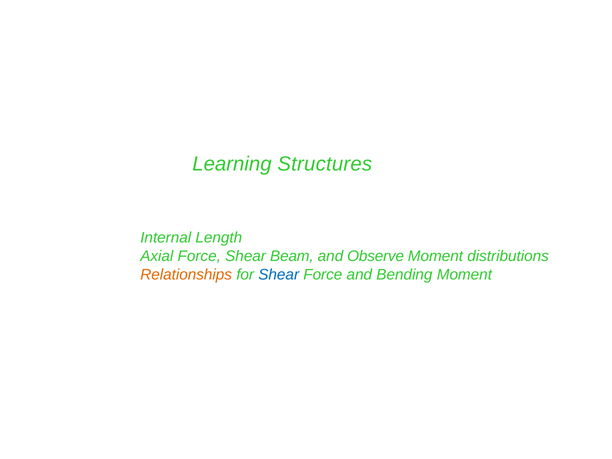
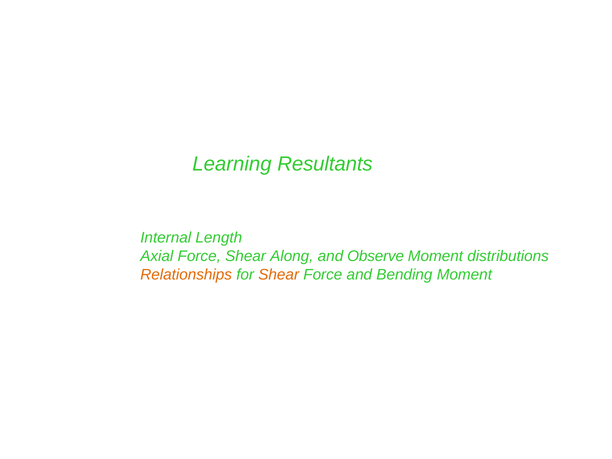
Structures: Structures -> Resultants (325, 164)
Beam: Beam -> Along (292, 256)
Shear colour: blue -> orange (279, 275)
